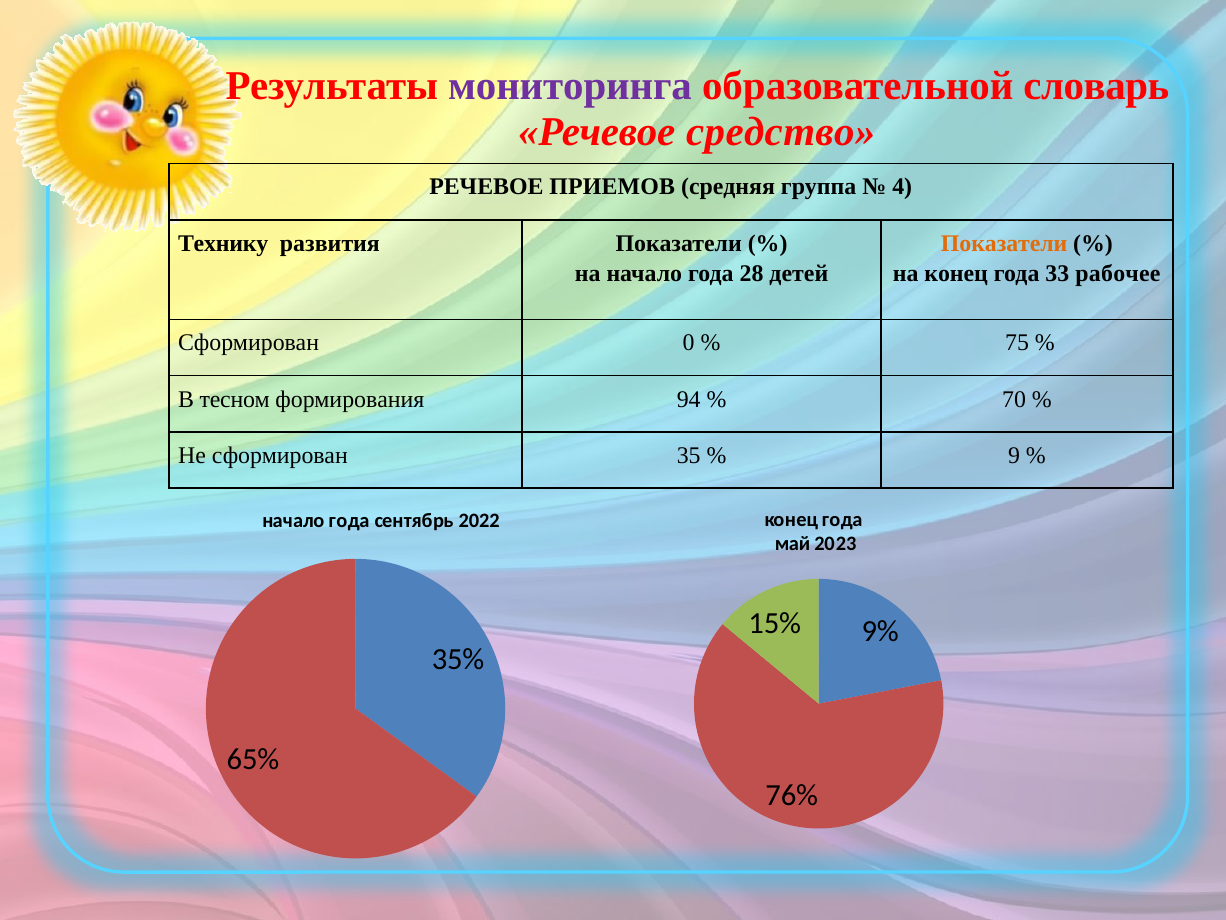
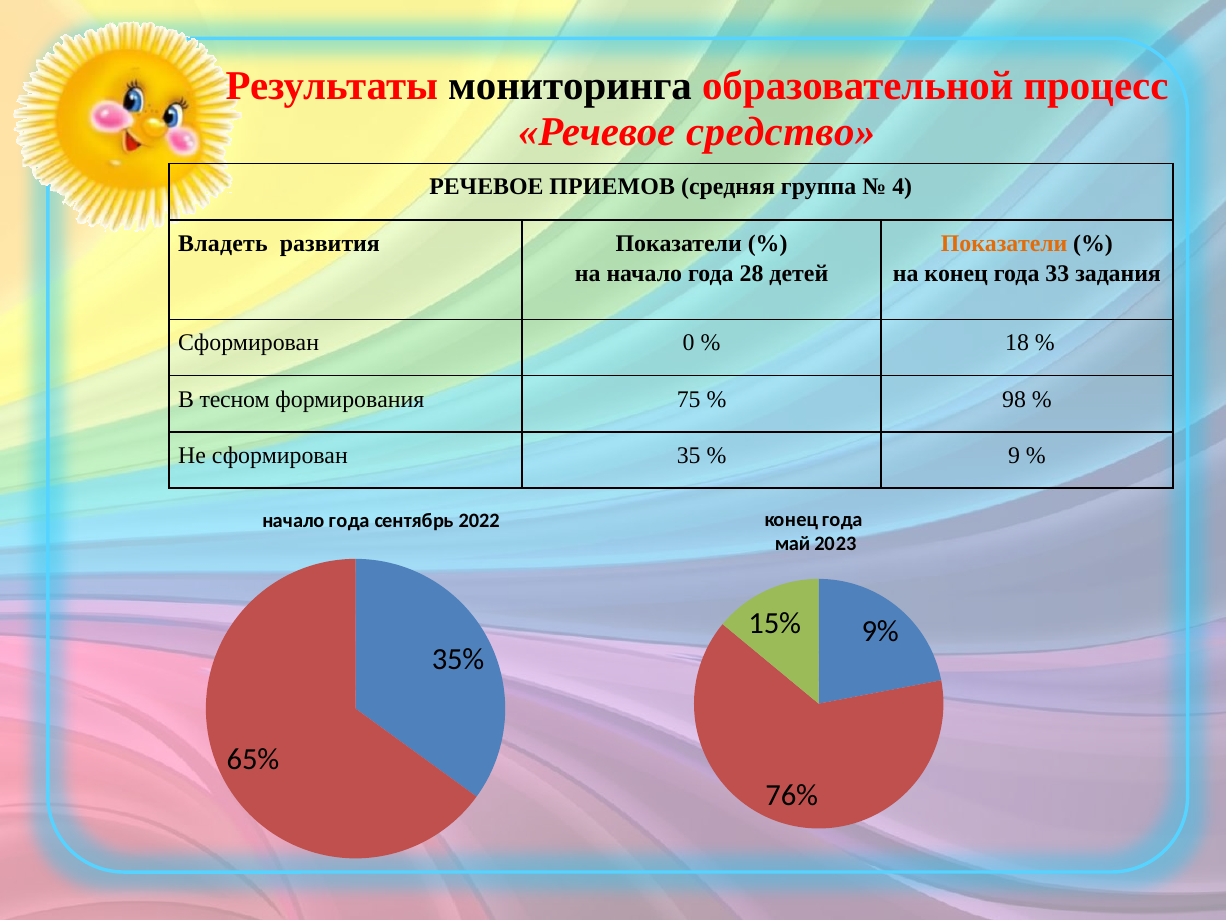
мониторинга colour: purple -> black (570, 86)
словарь: словарь -> процесс (1096, 86)
Технику: Технику -> Владеть (223, 243)
рабочее: рабочее -> задания (1118, 273)
75: 75 -> 18 (1017, 343)
94: 94 -> 75 (689, 399)
70: 70 -> 98 (1014, 399)
